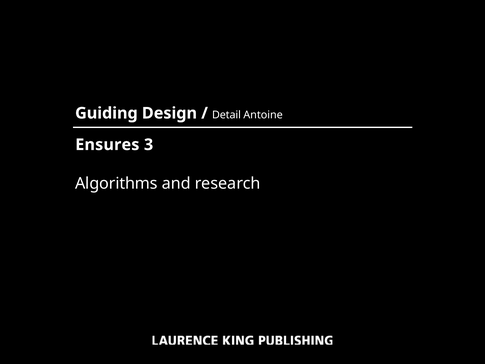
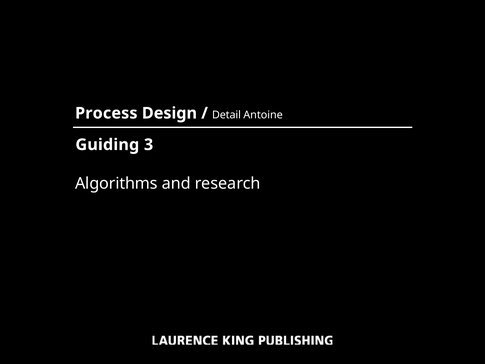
Guiding: Guiding -> Process (106, 113)
Ensures: Ensures -> Guiding (107, 145)
